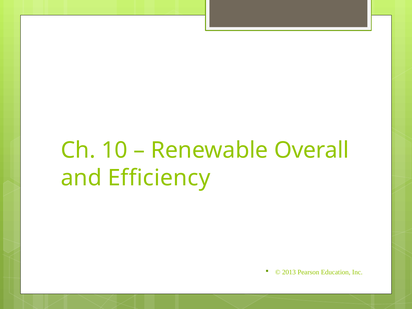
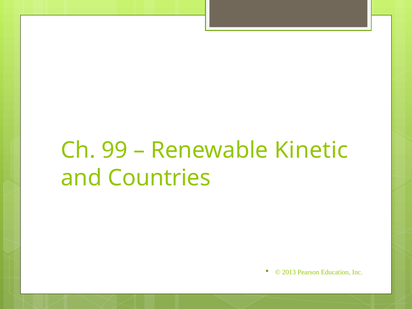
10: 10 -> 99 (115, 150)
Overall: Overall -> Kinetic (311, 150)
Efficiency: Efficiency -> Countries (159, 178)
